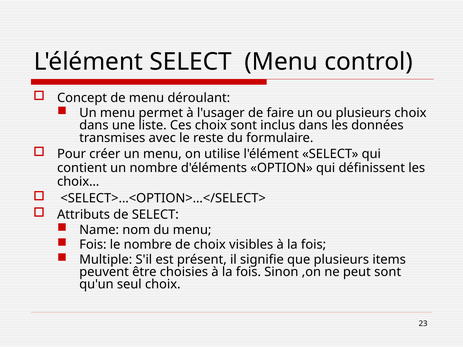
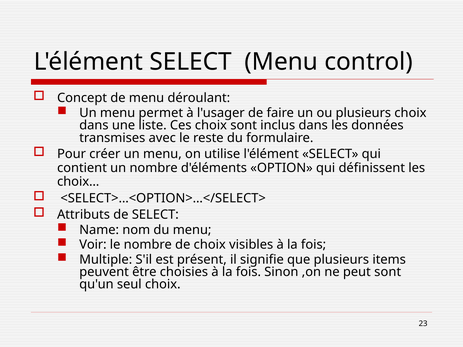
Fois: Fois -> Voir (93, 245)
